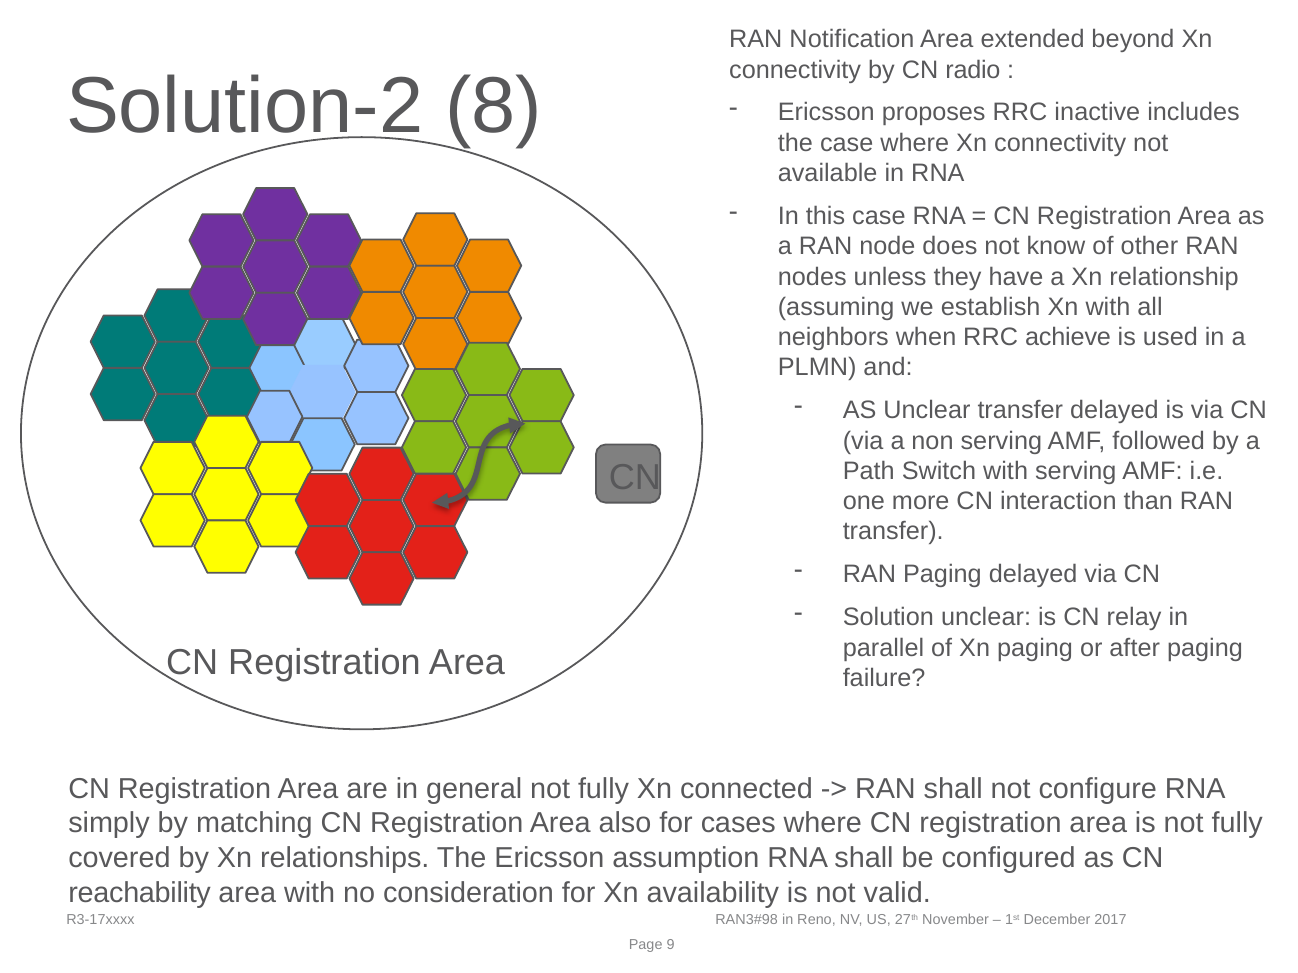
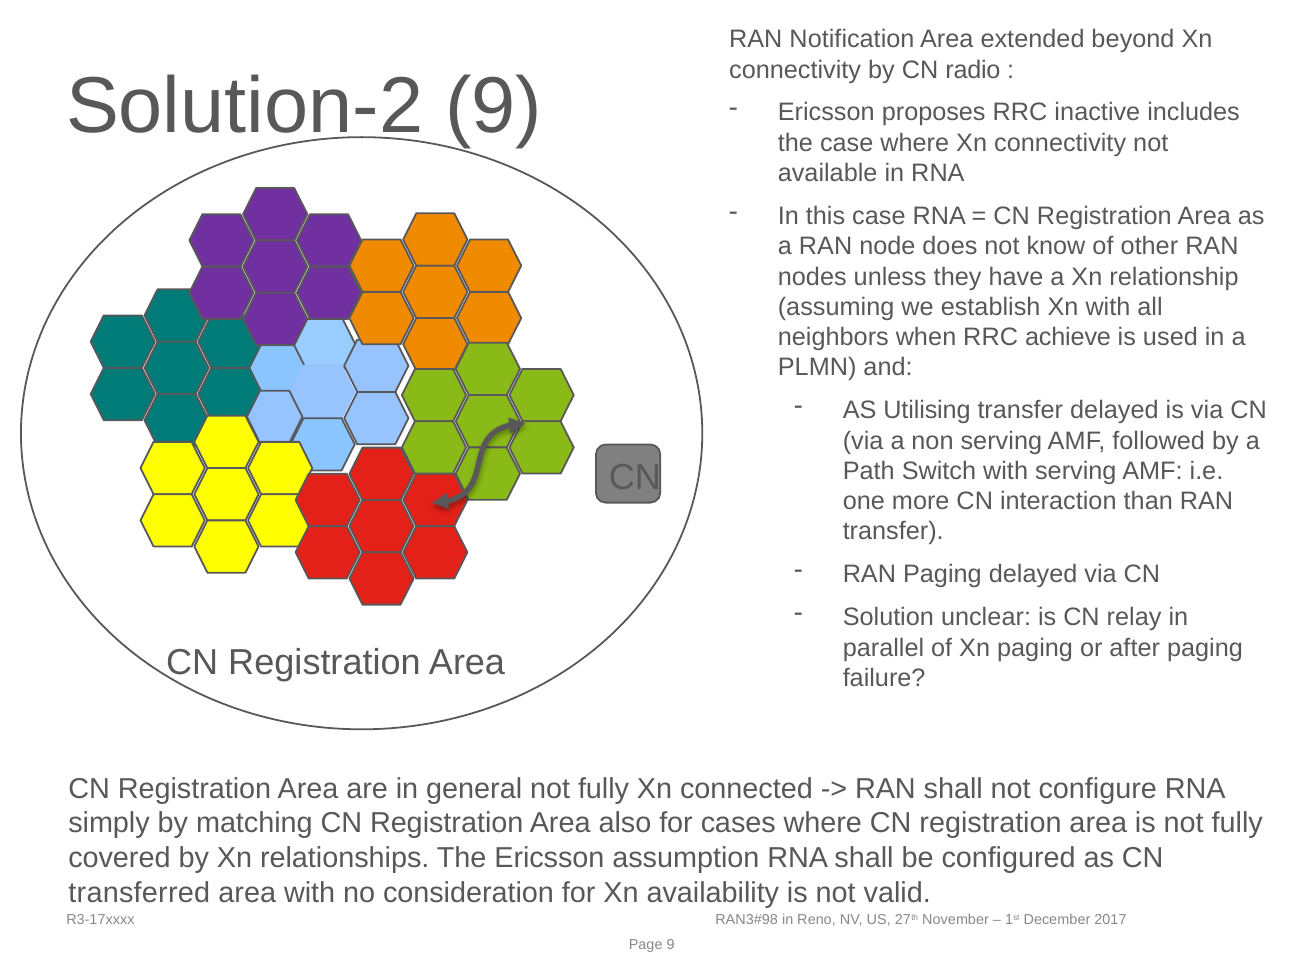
Solution-2 8: 8 -> 9 (494, 106)
AS Unclear: Unclear -> Utilising (927, 411)
reachability: reachability -> transferred (139, 893)
